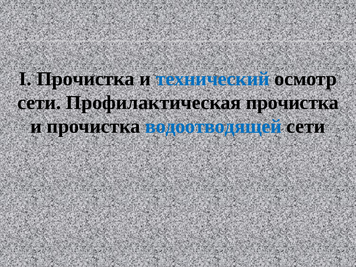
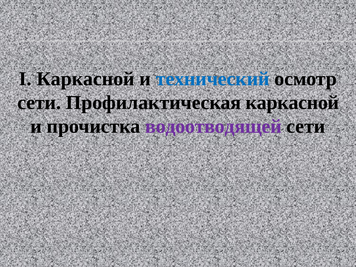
I Прочистка: Прочистка -> Каркасной (86, 79)
Профилактическая прочистка: прочистка -> каркасной (292, 103)
водоотводящей colour: blue -> purple (213, 126)
